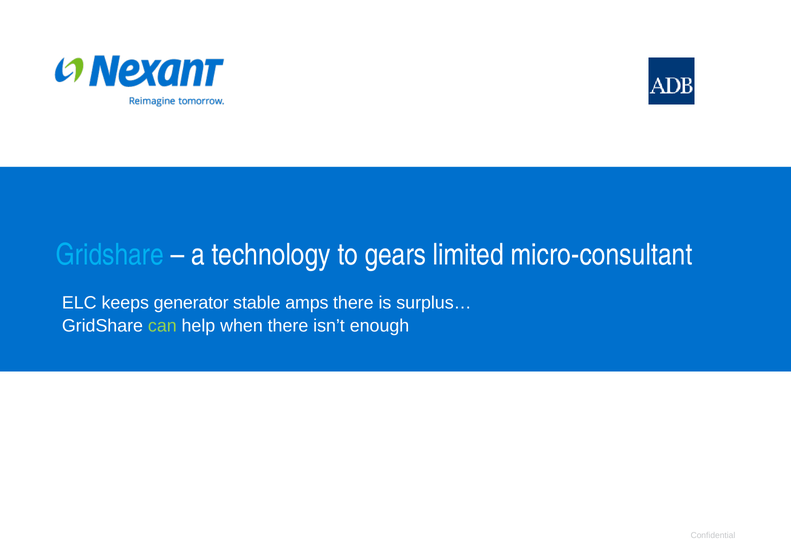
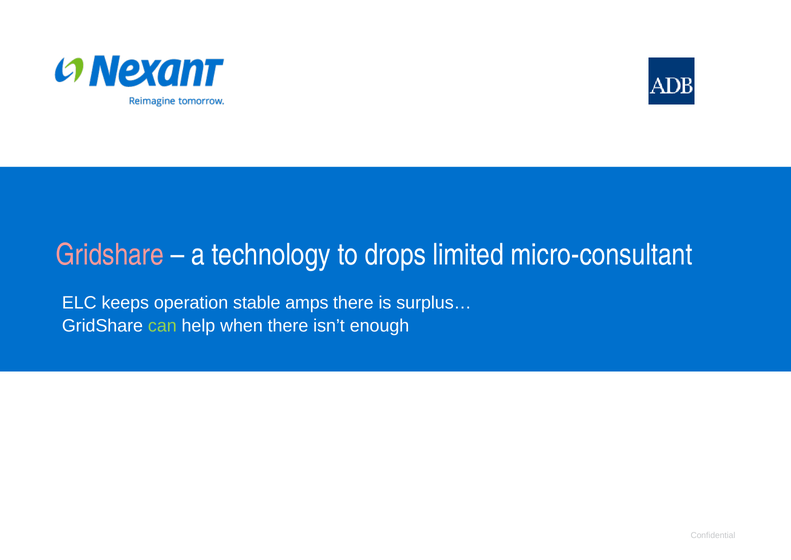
Gridshare colour: light blue -> pink (110, 255)
gears: gears -> drops (395, 255)
generator: generator -> operation (191, 303)
